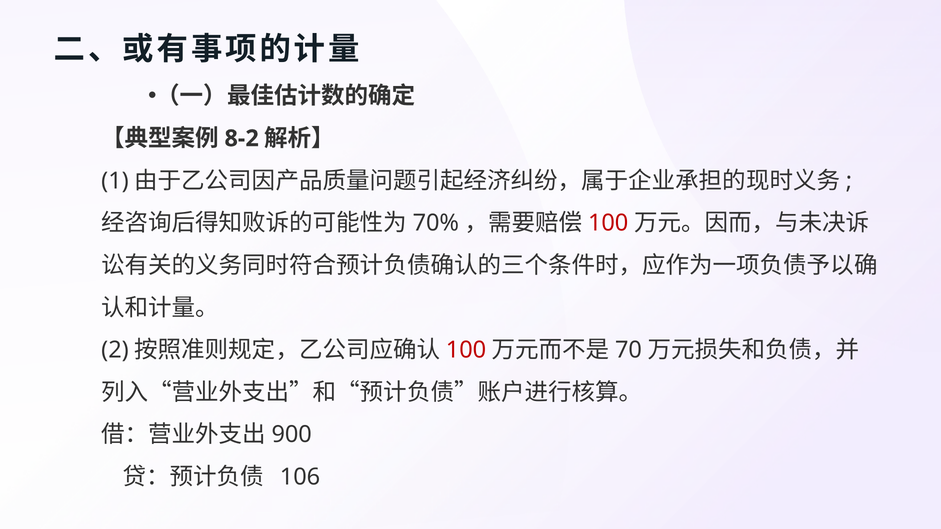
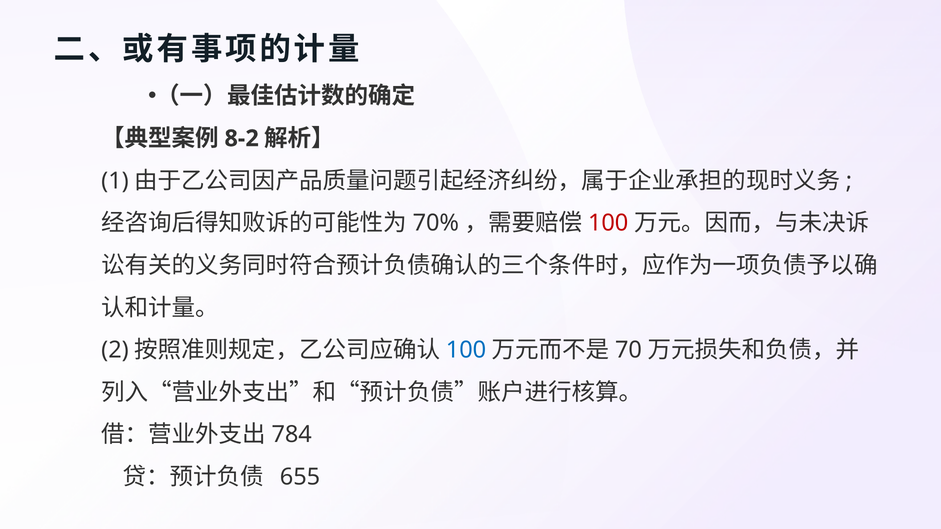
100 colour: red -> blue (466, 350)
900: 900 -> 784 (292, 435)
106: 106 -> 655 (300, 477)
